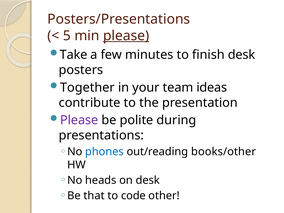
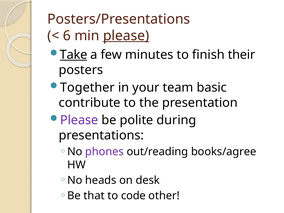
5: 5 -> 6 (67, 36)
Take underline: none -> present (74, 55)
finish desk: desk -> their (242, 55)
ideas: ideas -> basic (212, 87)
phones colour: blue -> purple (104, 152)
books/other: books/other -> books/agree (224, 152)
